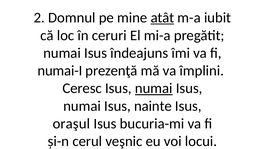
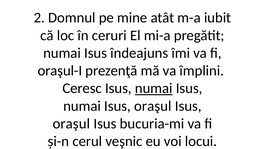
atât underline: present -> none (162, 18)
numai-I: numai-I -> oraşul-I (60, 71)
numai Isus nainte: nainte -> oraşul (153, 106)
